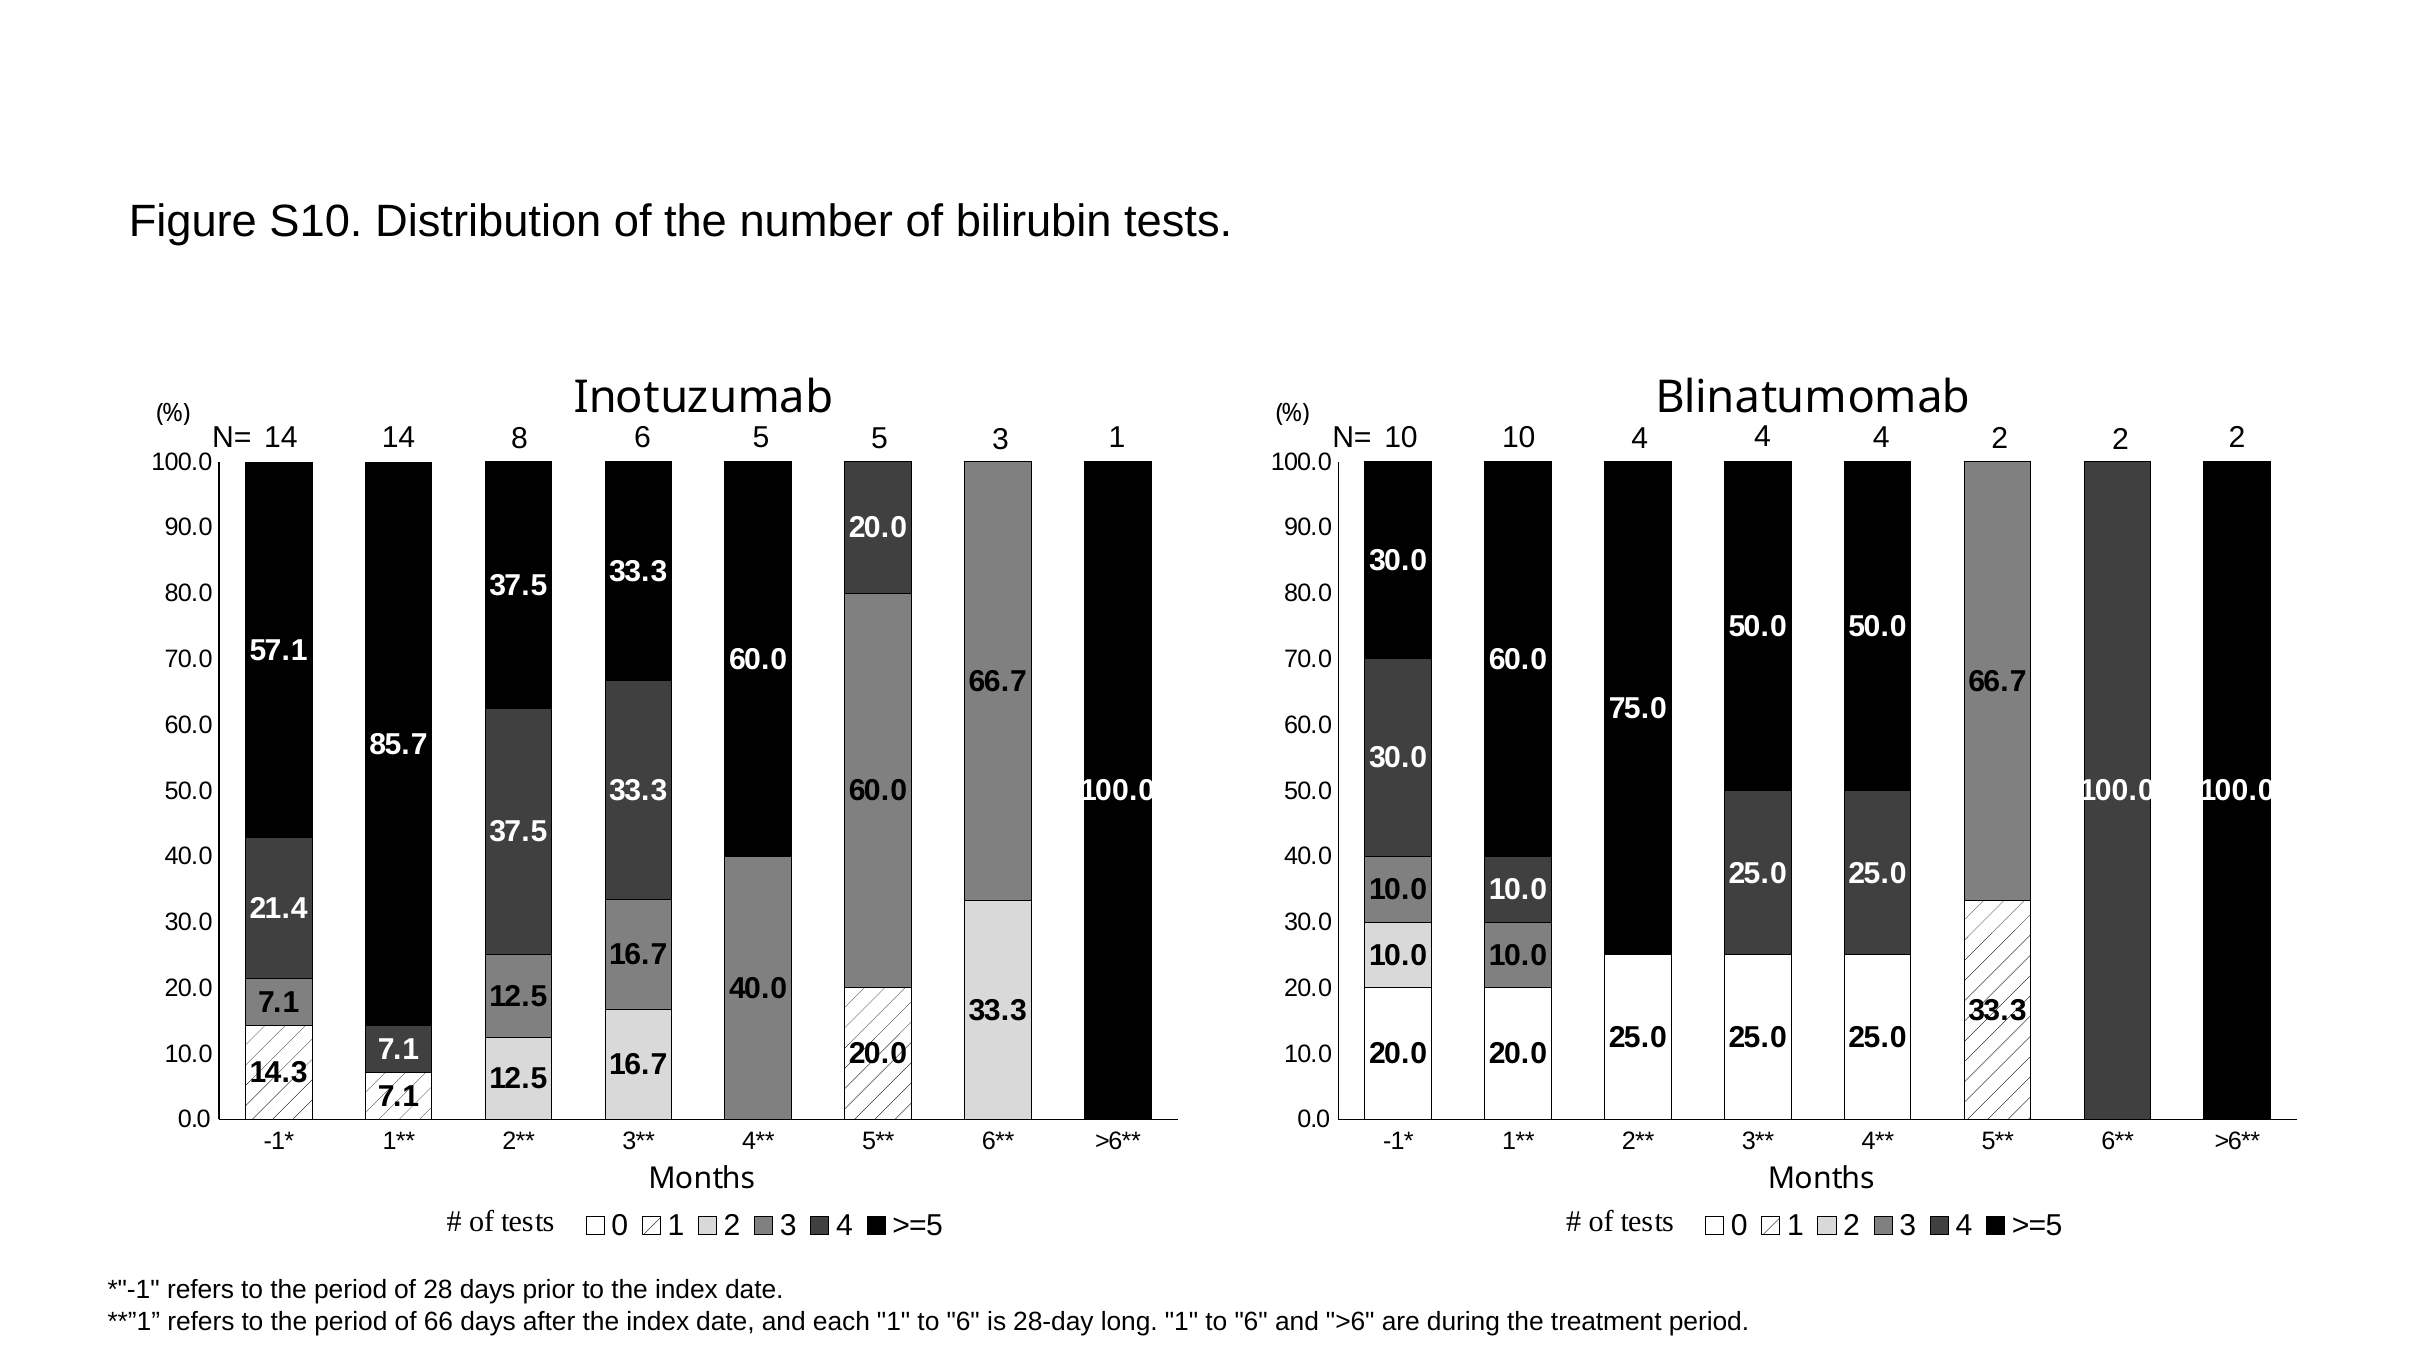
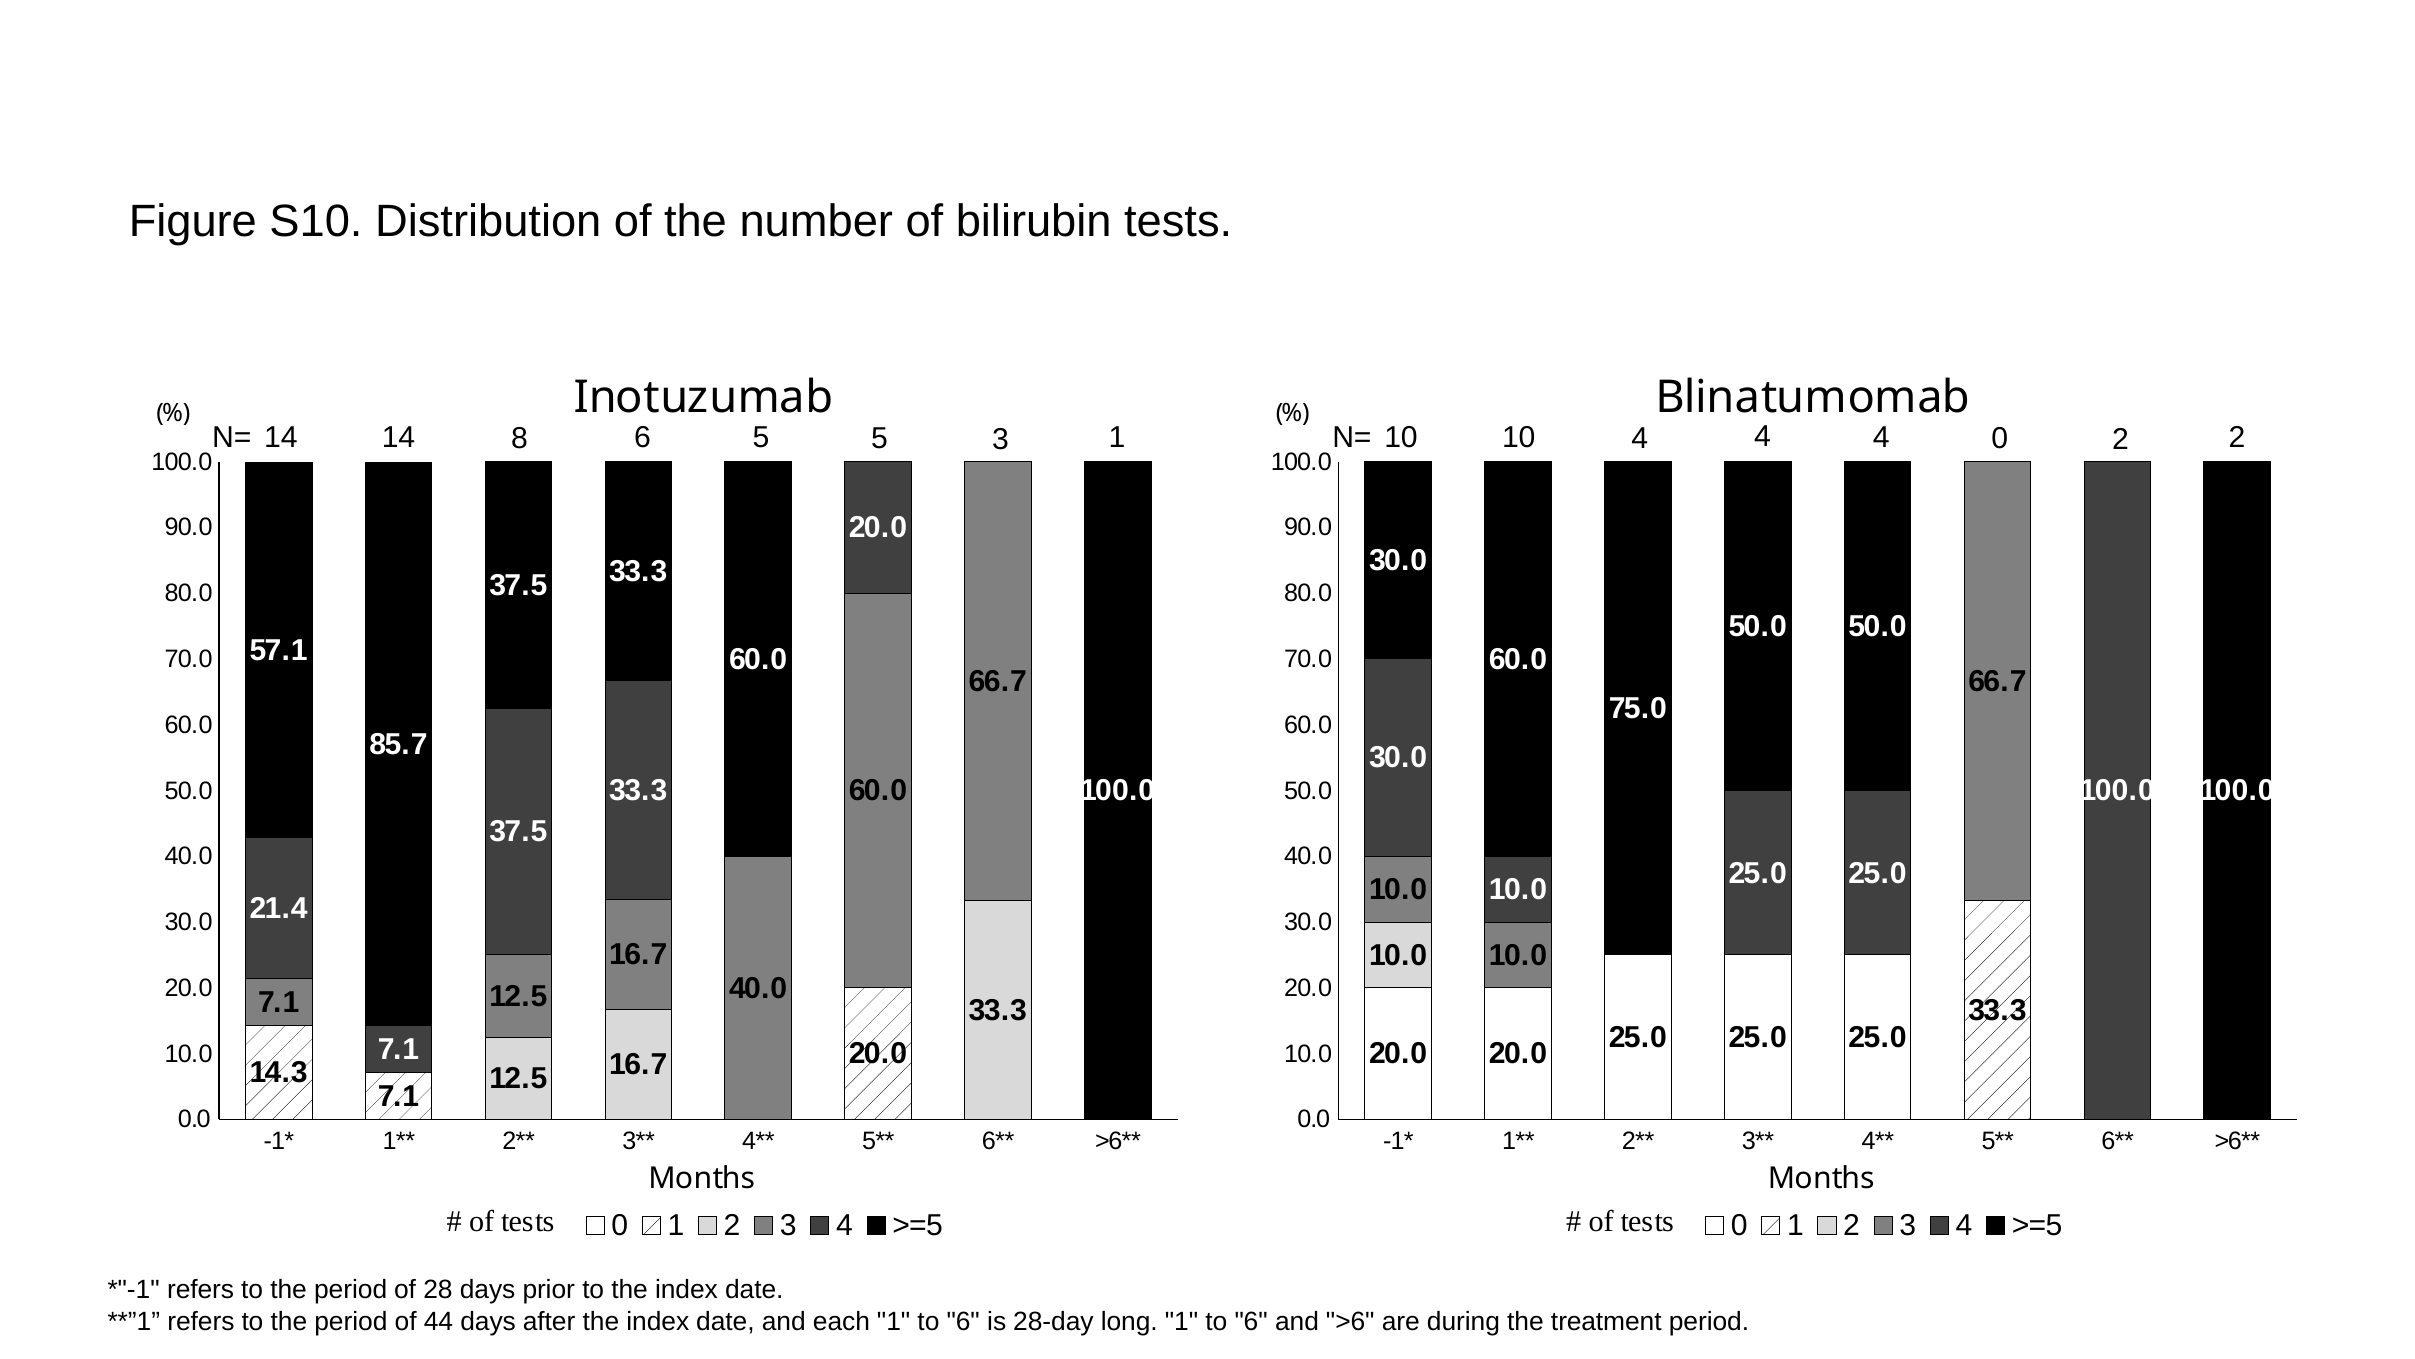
4 2: 2 -> 0 (2000, 438)
66: 66 -> 44 (438, 1321)
